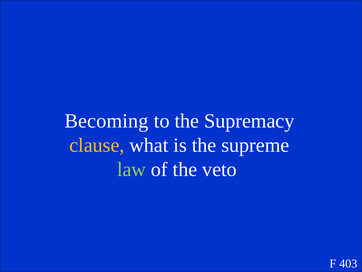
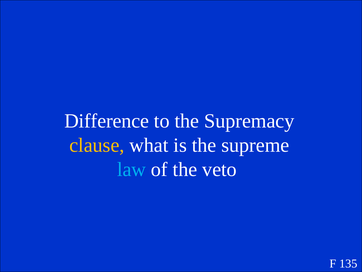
Becoming: Becoming -> Difference (107, 121)
law colour: light green -> light blue (132, 169)
403: 403 -> 135 (348, 263)
